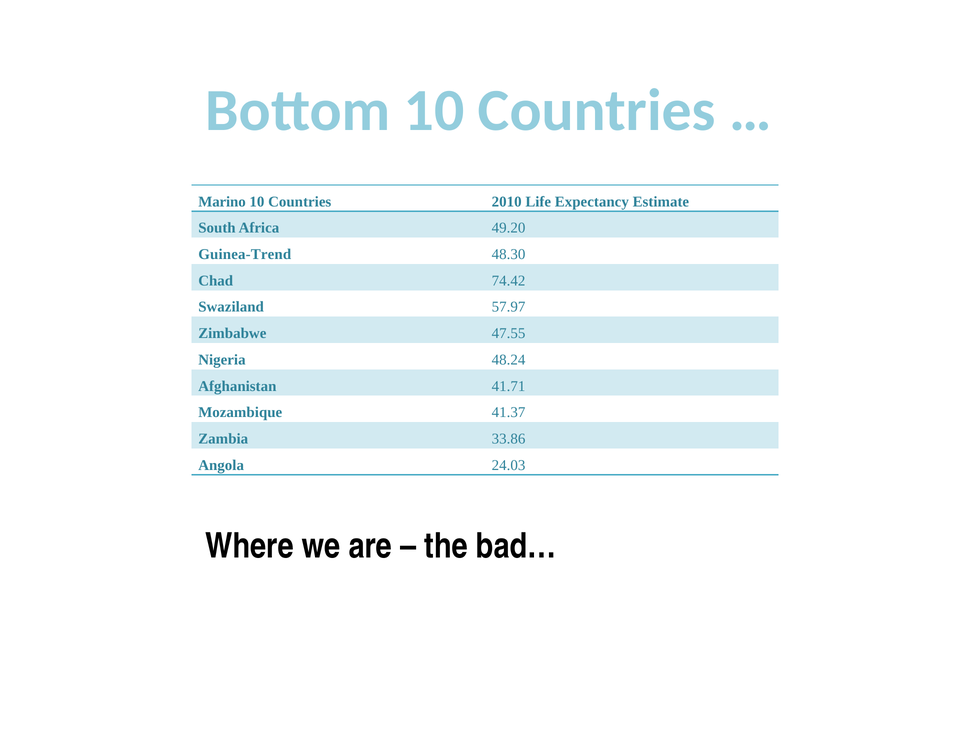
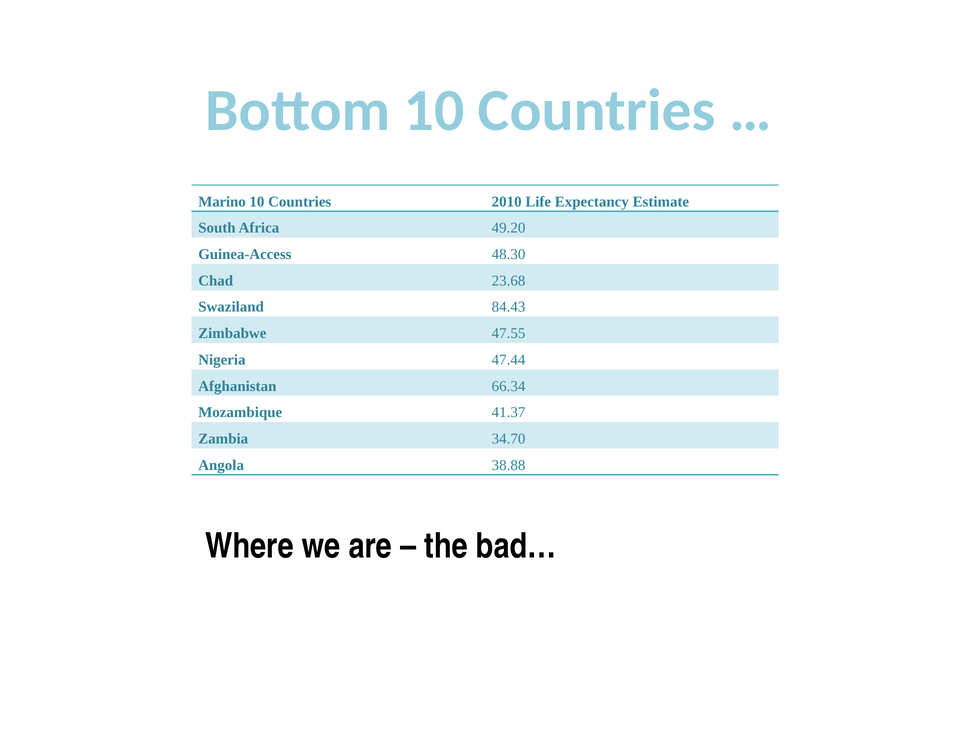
Guinea-Trend: Guinea-Trend -> Guinea-Access (245, 255)
74.42: 74.42 -> 23.68 (509, 281)
57.97: 57.97 -> 84.43 (509, 307)
48.24: 48.24 -> 47.44 (509, 360)
41.71: 41.71 -> 66.34 (509, 386)
33.86: 33.86 -> 34.70 (509, 439)
24.03: 24.03 -> 38.88 (509, 466)
